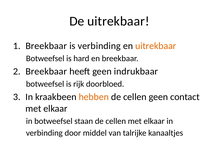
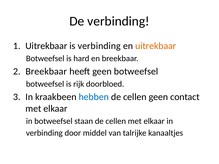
De uitrekbaar: uitrekbaar -> verbinding (118, 21)
Breekbaar: Breekbaar -> Uitrekbaar (46, 46)
geen indrukbaar: indrukbaar -> botweefsel (136, 71)
hebben colour: orange -> blue (94, 97)
